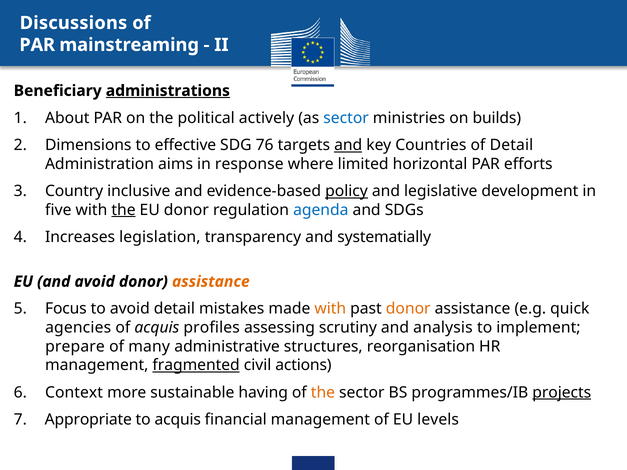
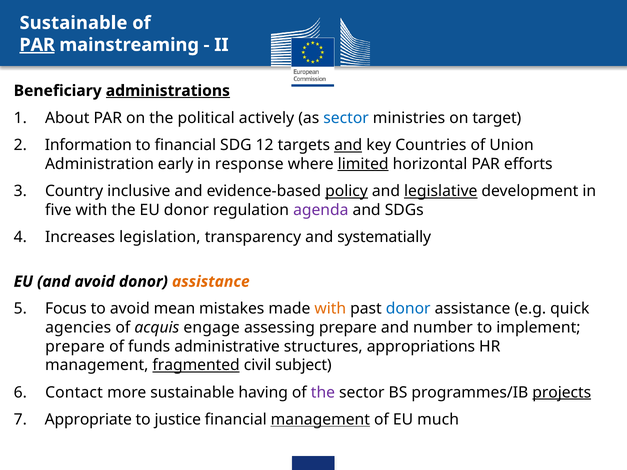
Discussions: Discussions -> Sustainable (73, 23)
PAR underline: none -> present (37, 45)
builds: builds -> target (497, 118)
Dimensions: Dimensions -> Information (88, 145)
to effective: effective -> financial (185, 145)
76: 76 -> 12 (265, 145)
of Detail: Detail -> Union (512, 145)
aims: aims -> early (176, 164)
limited underline: none -> present (363, 164)
legislative underline: none -> present (441, 191)
the underline: present -> none (124, 210)
agenda colour: blue -> purple (321, 210)
avoid detail: detail -> mean (174, 309)
donor colour: orange -> blue (408, 309)
profiles: profiles -> engage (212, 328)
assessing scrutiny: scrutiny -> prepare (348, 328)
analysis: analysis -> number (443, 328)
many: many -> funds (149, 347)
reorganisation: reorganisation -> appropriations (421, 347)
actions: actions -> subject (303, 365)
Context: Context -> Contact (74, 393)
the colour: orange -> purple (323, 393)
to acquis: acquis -> justice (178, 420)
management underline: none -> present (320, 420)
levels: levels -> much (438, 420)
